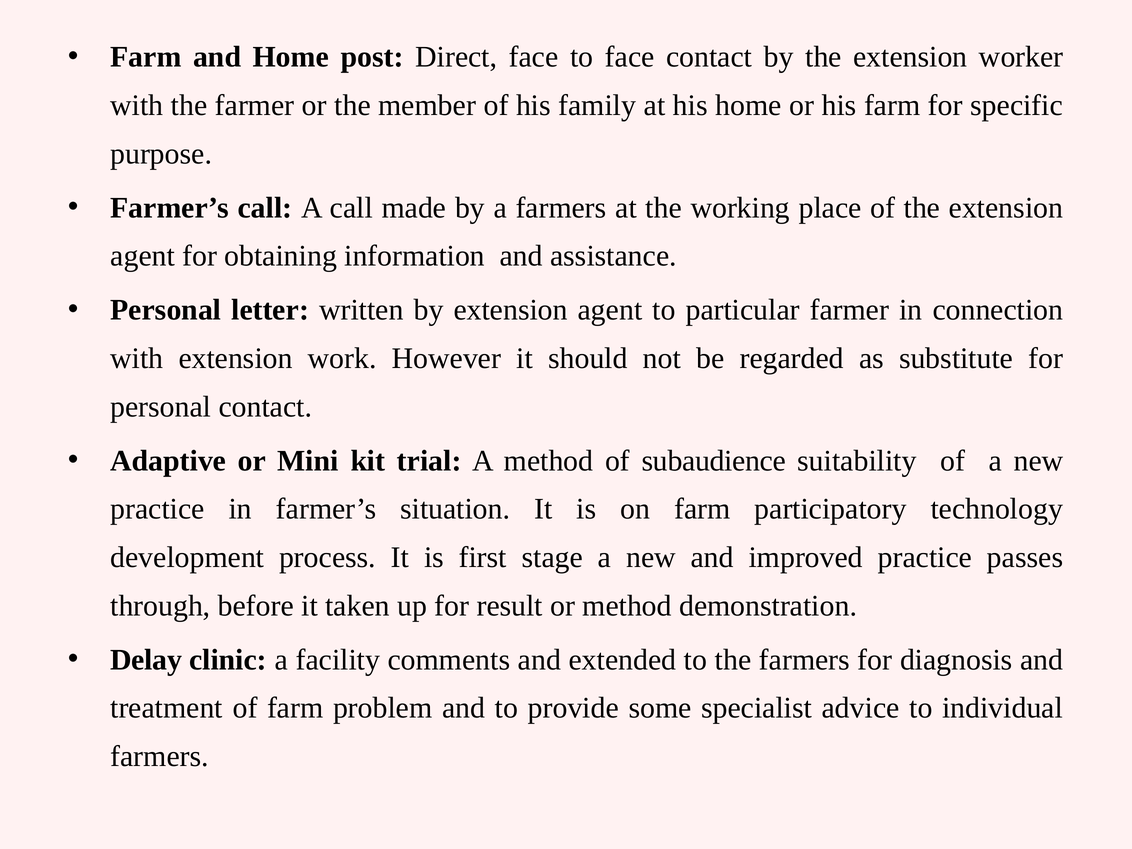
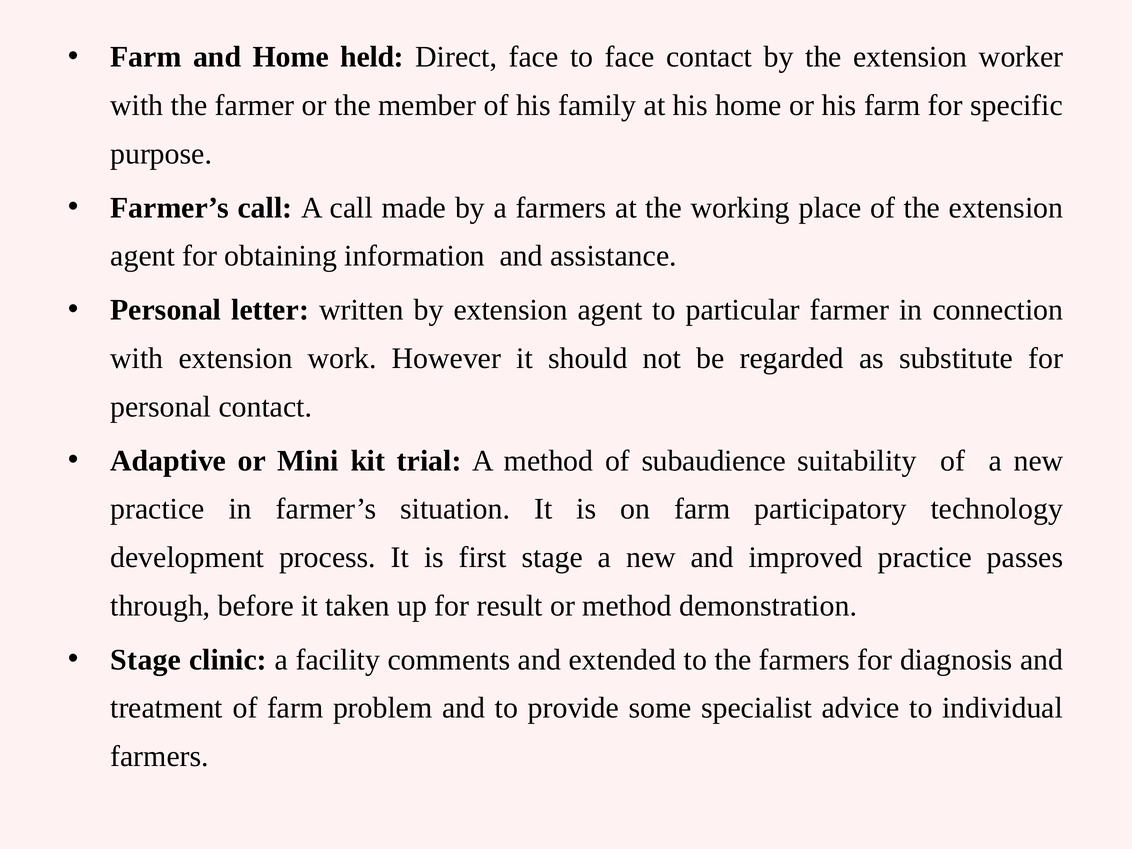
post: post -> held (372, 57)
Delay: Delay -> Stage (146, 660)
